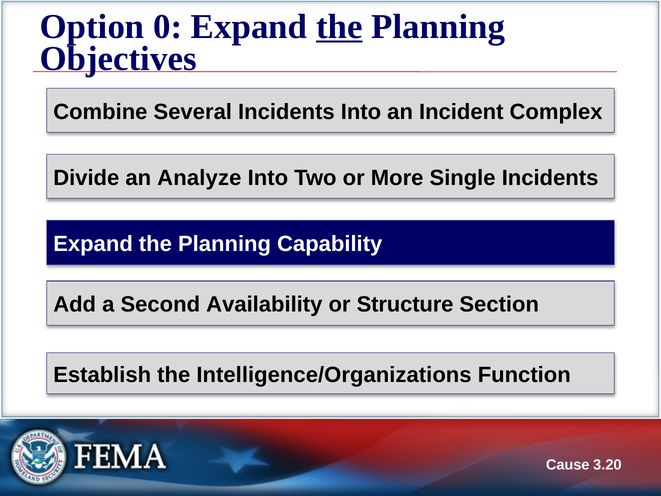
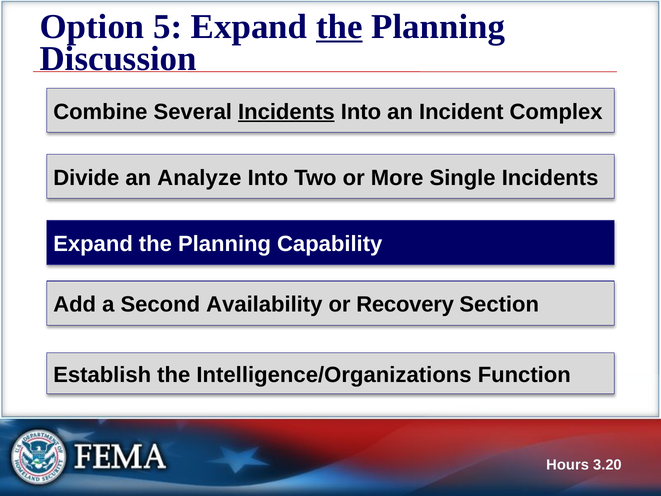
0: 0 -> 5 (168, 27)
Objectives: Objectives -> Discussion (118, 59)
Incidents underline: none -> present (286, 112)
Structure: Structure -> Recovery (405, 304)
Cause: Cause -> Hours (568, 465)
